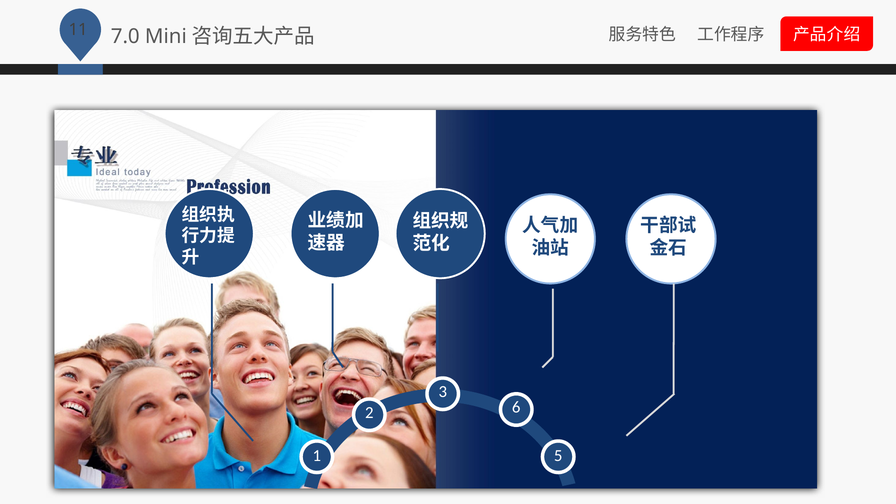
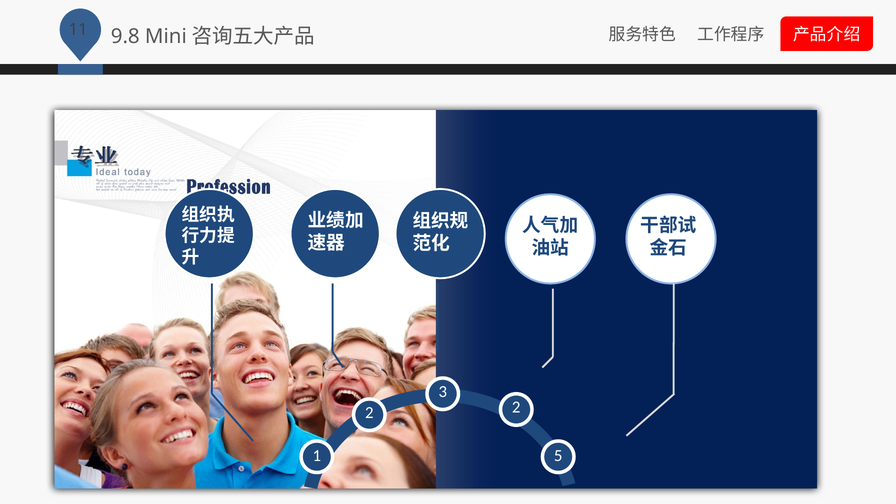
7.0: 7.0 -> 9.8 (125, 36)
2 6: 6 -> 2 (516, 407)
